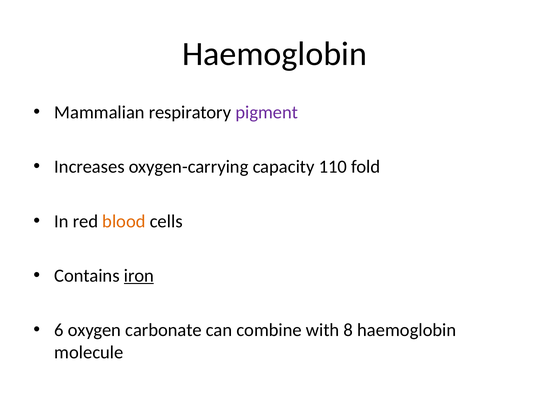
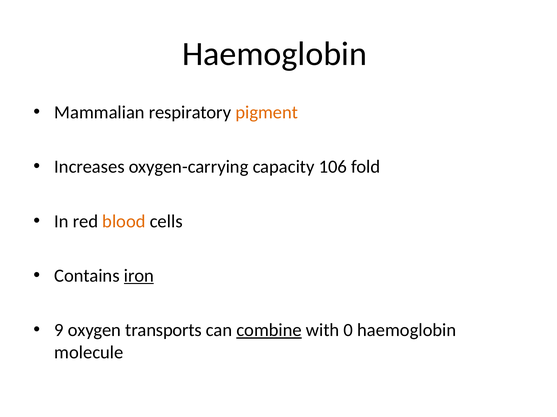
pigment colour: purple -> orange (267, 113)
110: 110 -> 106 (333, 167)
6: 6 -> 9 (59, 331)
carbonate: carbonate -> transports (164, 331)
combine underline: none -> present (269, 331)
8: 8 -> 0 (348, 331)
